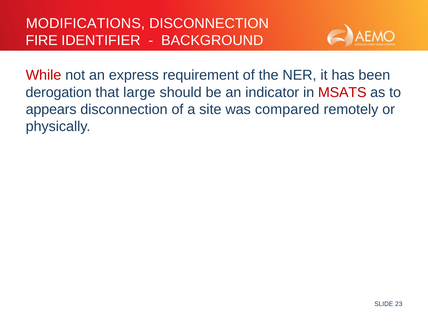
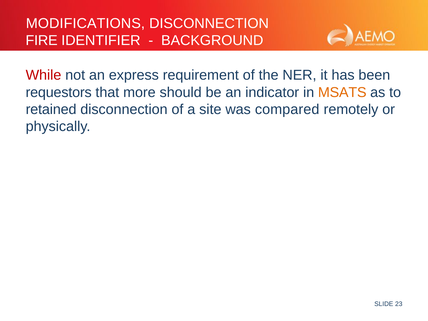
derogation: derogation -> requestors (59, 92)
large: large -> more (139, 92)
MSATS colour: red -> orange (342, 92)
appears: appears -> retained (51, 109)
